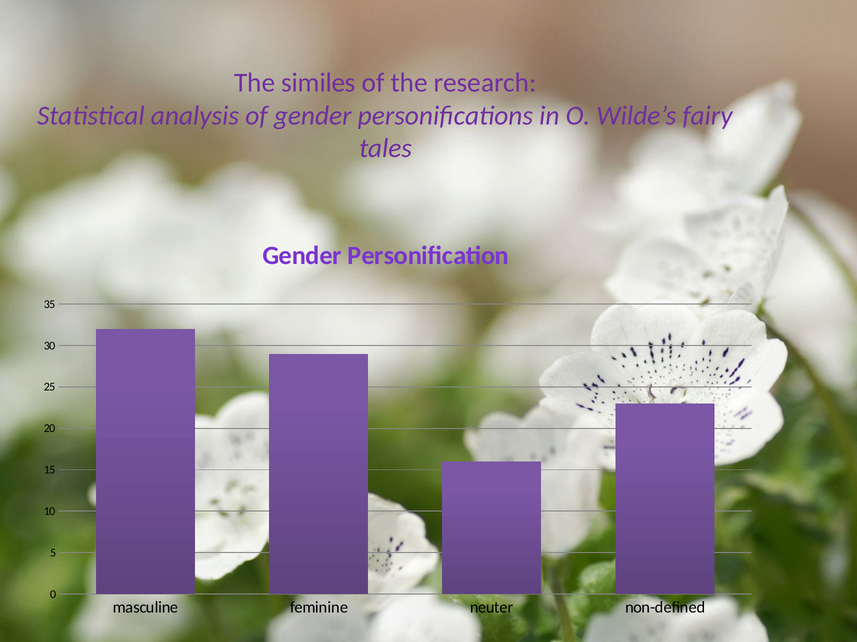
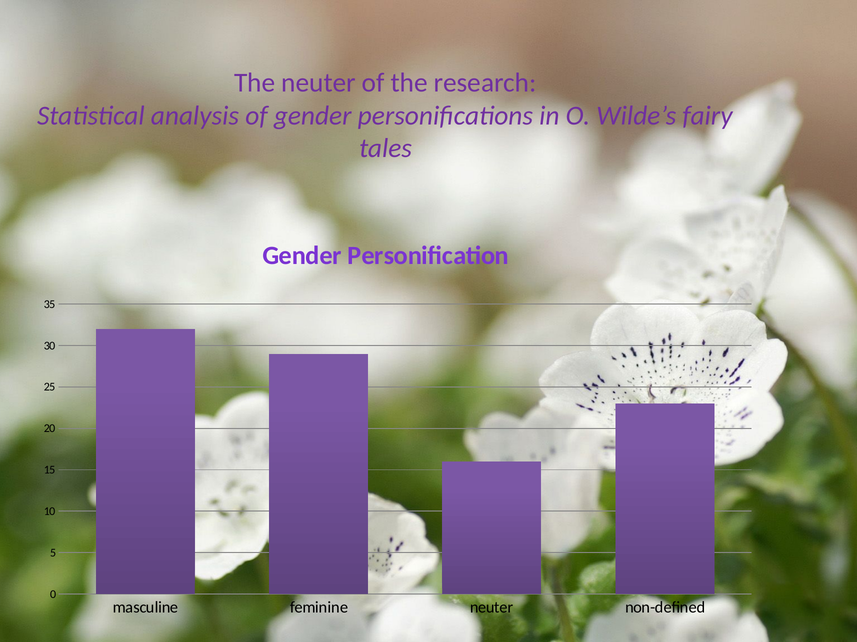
The similes: similes -> neuter (319, 83)
